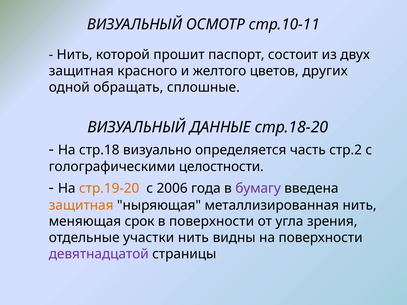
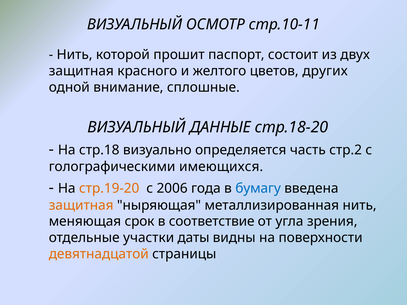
обращать: обращать -> внимание (128, 87)
целостности: целостности -> имеющихся (221, 167)
бумагу colour: purple -> blue (258, 189)
в поверхности: поверхности -> соответствие (212, 222)
участки нить: нить -> даты (193, 238)
девятнадцатой colour: purple -> orange (99, 254)
